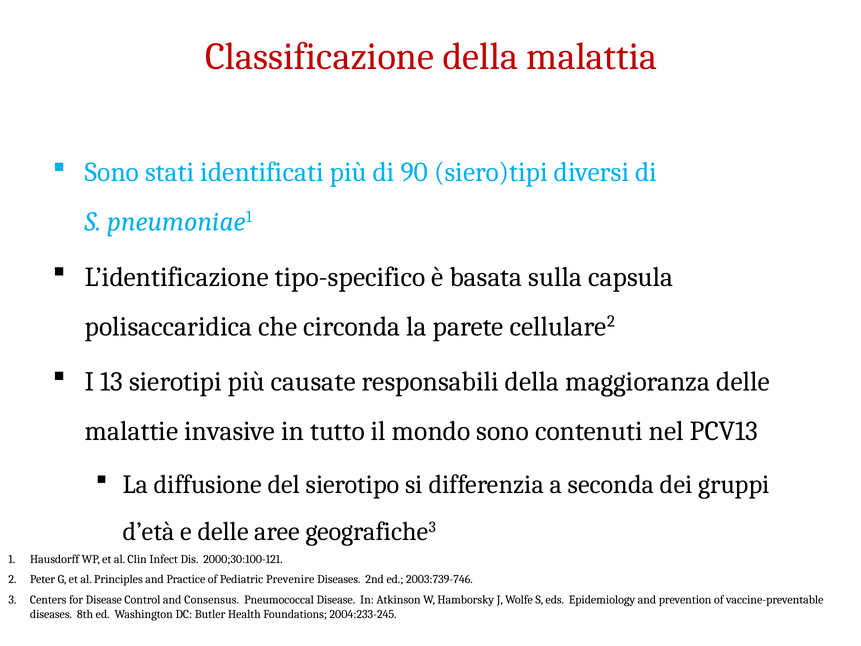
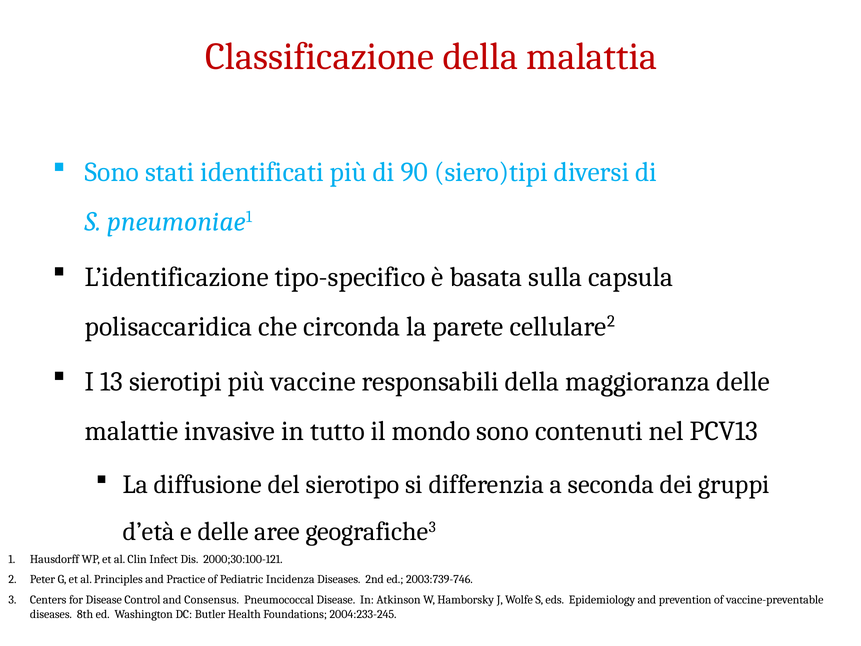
causate: causate -> vaccine (313, 381)
Prevenire: Prevenire -> Incidenza (290, 579)
